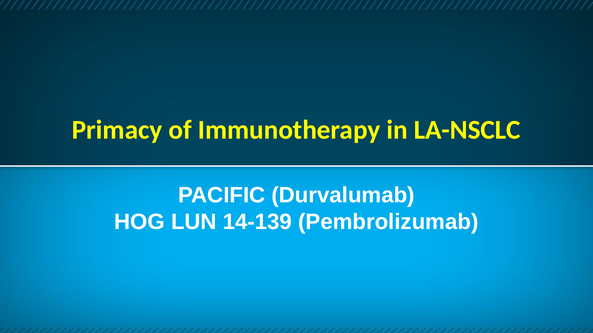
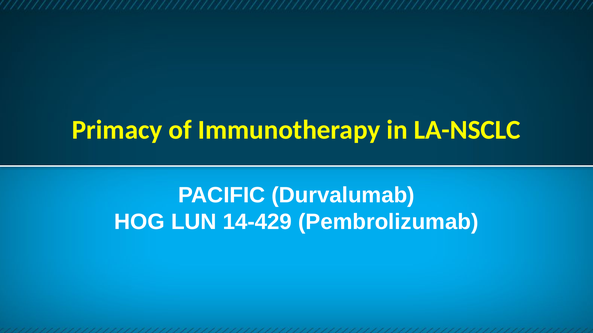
14-139: 14-139 -> 14-429 (257, 222)
